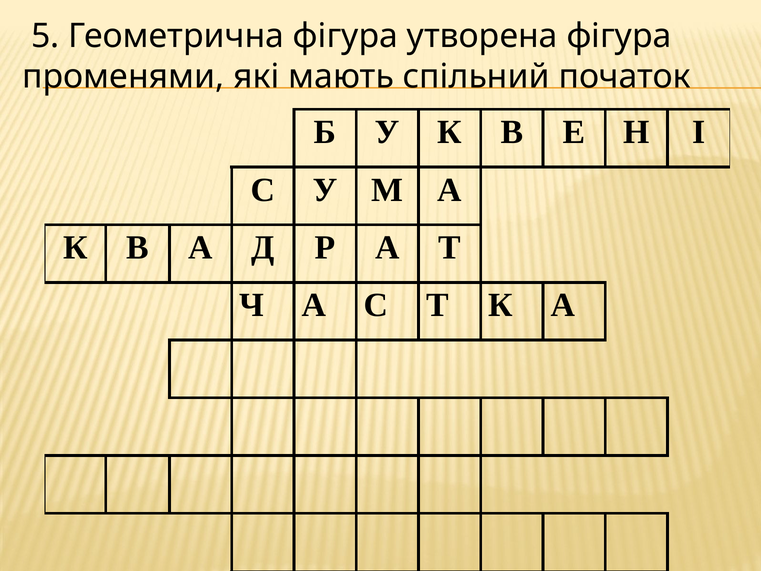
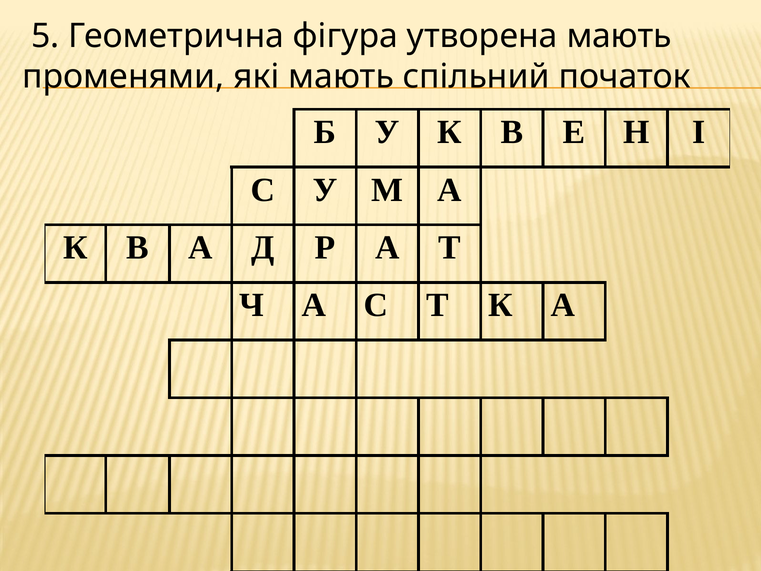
утворена фігура: фігура -> мають (619, 36)
